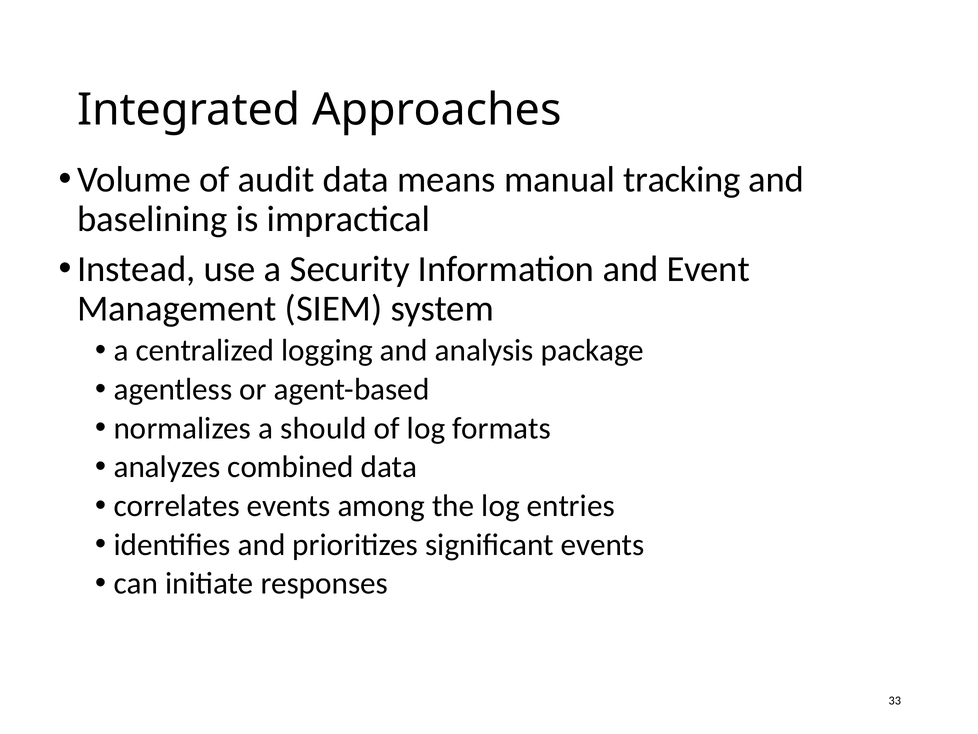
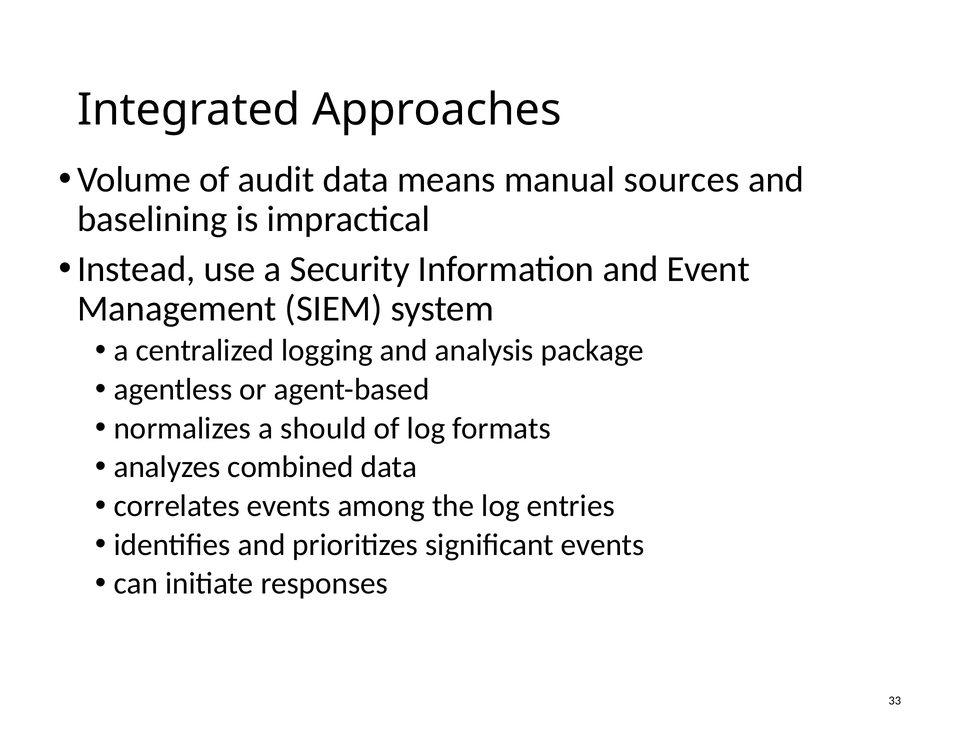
tracking: tracking -> sources (682, 179)
